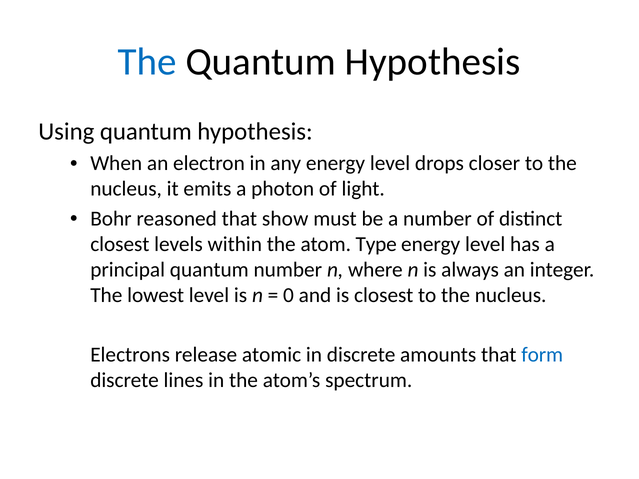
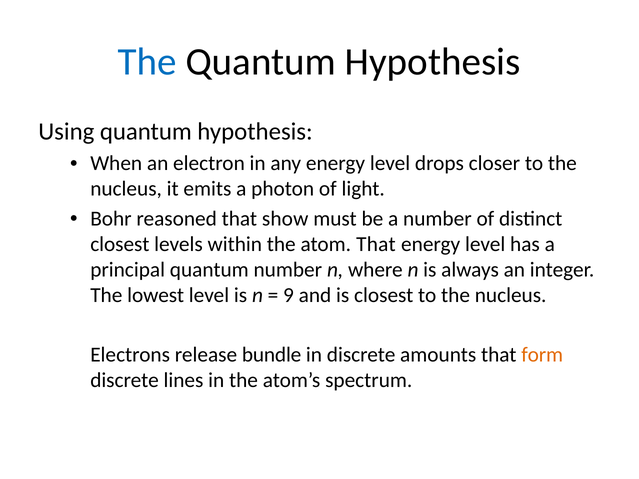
atom Type: Type -> That (376, 244)
0: 0 -> 9 (289, 295)
atomic: atomic -> bundle (272, 355)
form colour: blue -> orange (542, 355)
